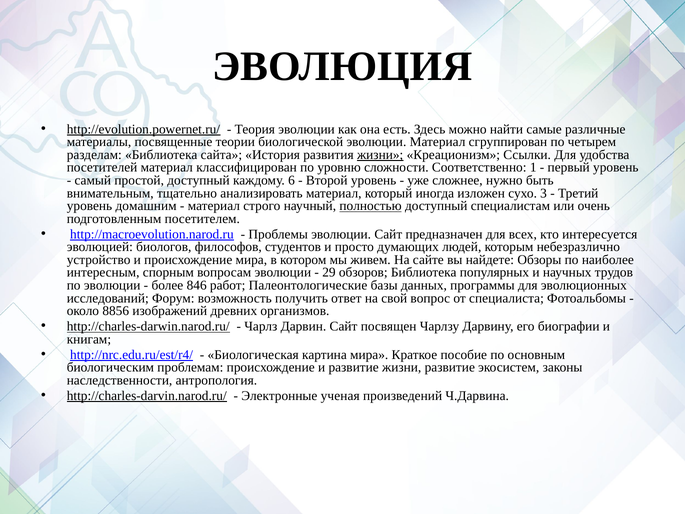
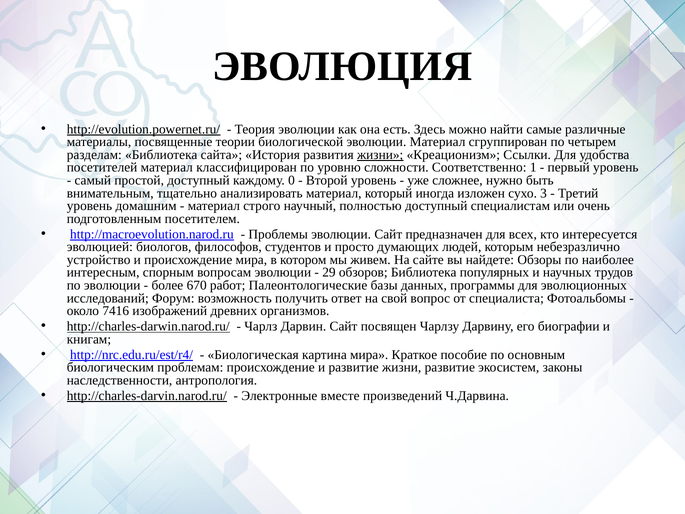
6: 6 -> 0 (291, 180)
полностью underline: present -> none (371, 206)
846: 846 -> 670 (197, 285)
8856: 8856 -> 7416 (116, 311)
ученая: ученая -> вместе (340, 395)
